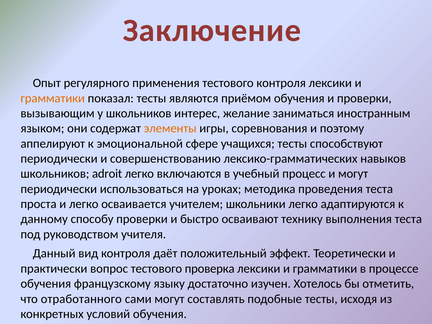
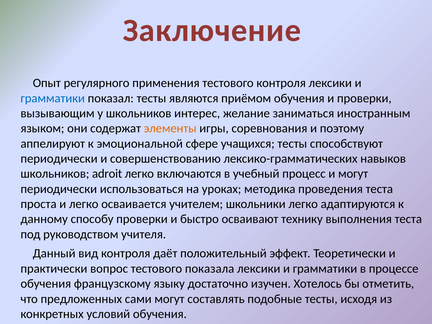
грамматики colour: orange -> blue (53, 98)
проверка: проверка -> показала (210, 269)
отработанного: отработанного -> предложенных (81, 299)
